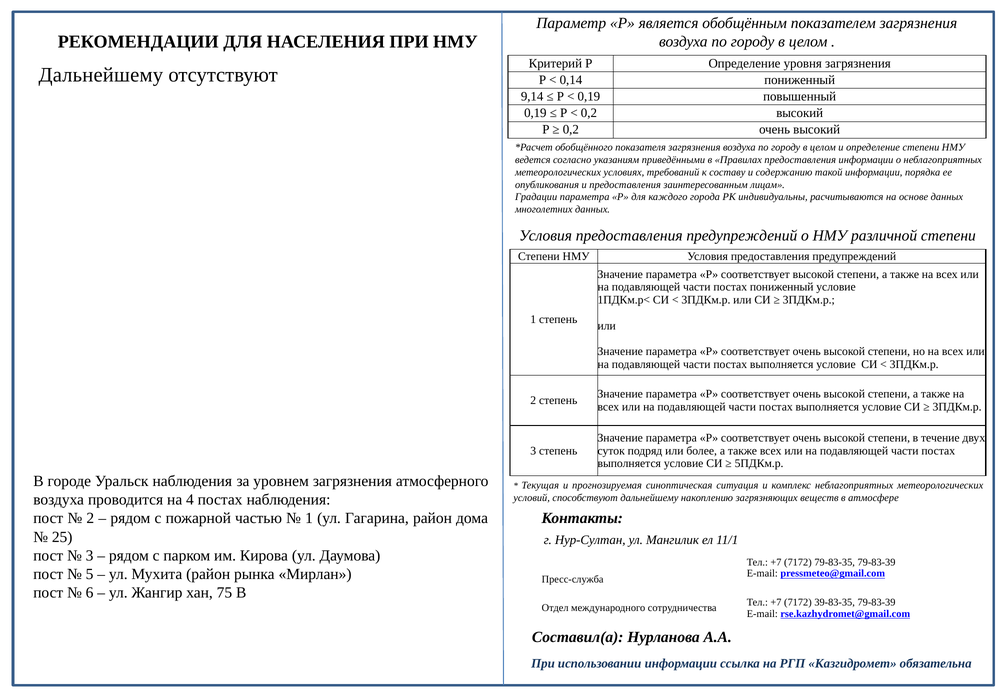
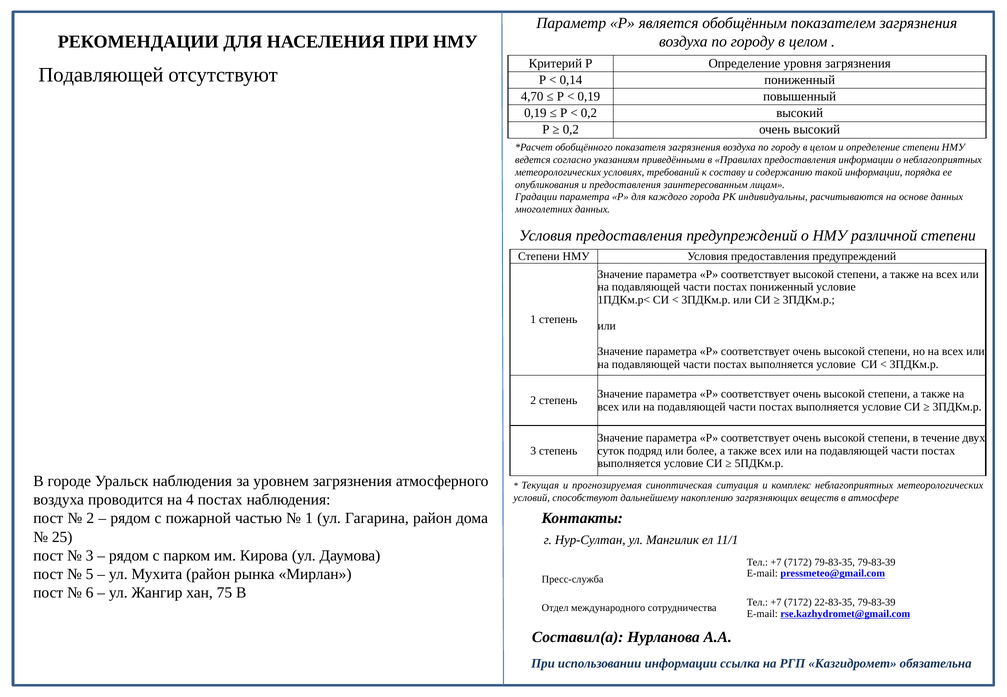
Дальнейшему: Дальнейшему -> Подавляющей (101, 75)
9,14: 9,14 -> 4,70 (532, 97)
39-83-35: 39-83-35 -> 22-83-35 (835, 602)
